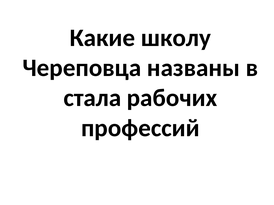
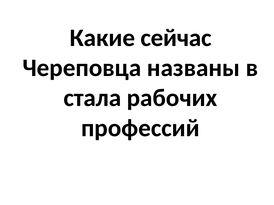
школу: школу -> сейчас (176, 38)
